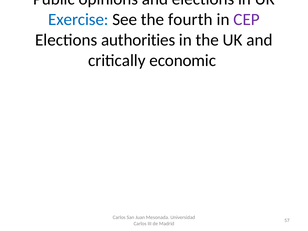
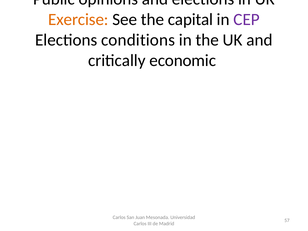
Exercise colour: blue -> orange (78, 19)
fourth: fourth -> capital (191, 19)
authorities: authorities -> conditions (138, 40)
